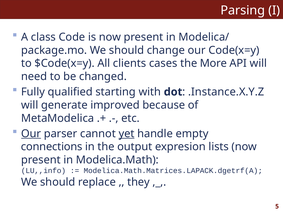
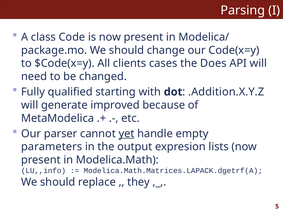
More: More -> Does (213, 63)
.Instance.X.Y.Z: .Instance.X.Y.Z -> .Addition.X.Y.Z (226, 92)
Our underline: present -> none (31, 134)
connections: connections -> parameters (52, 147)
